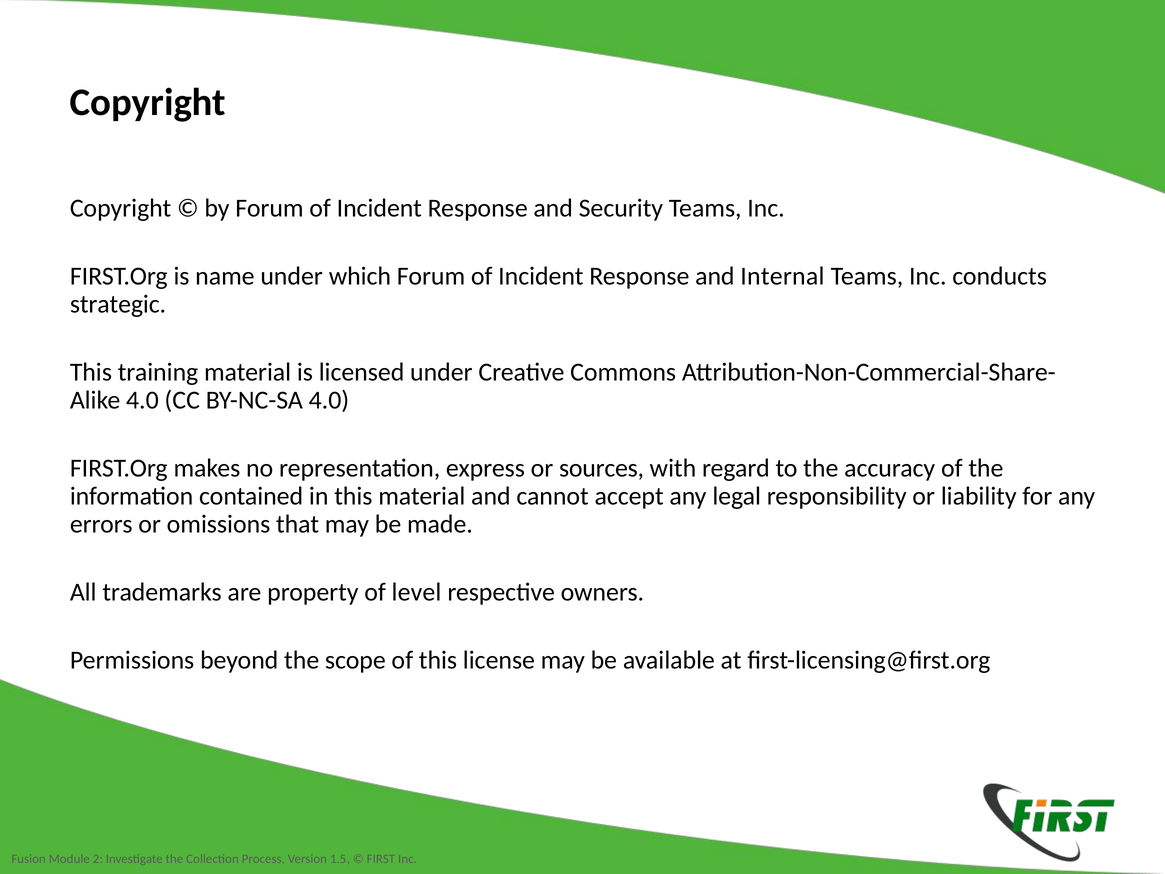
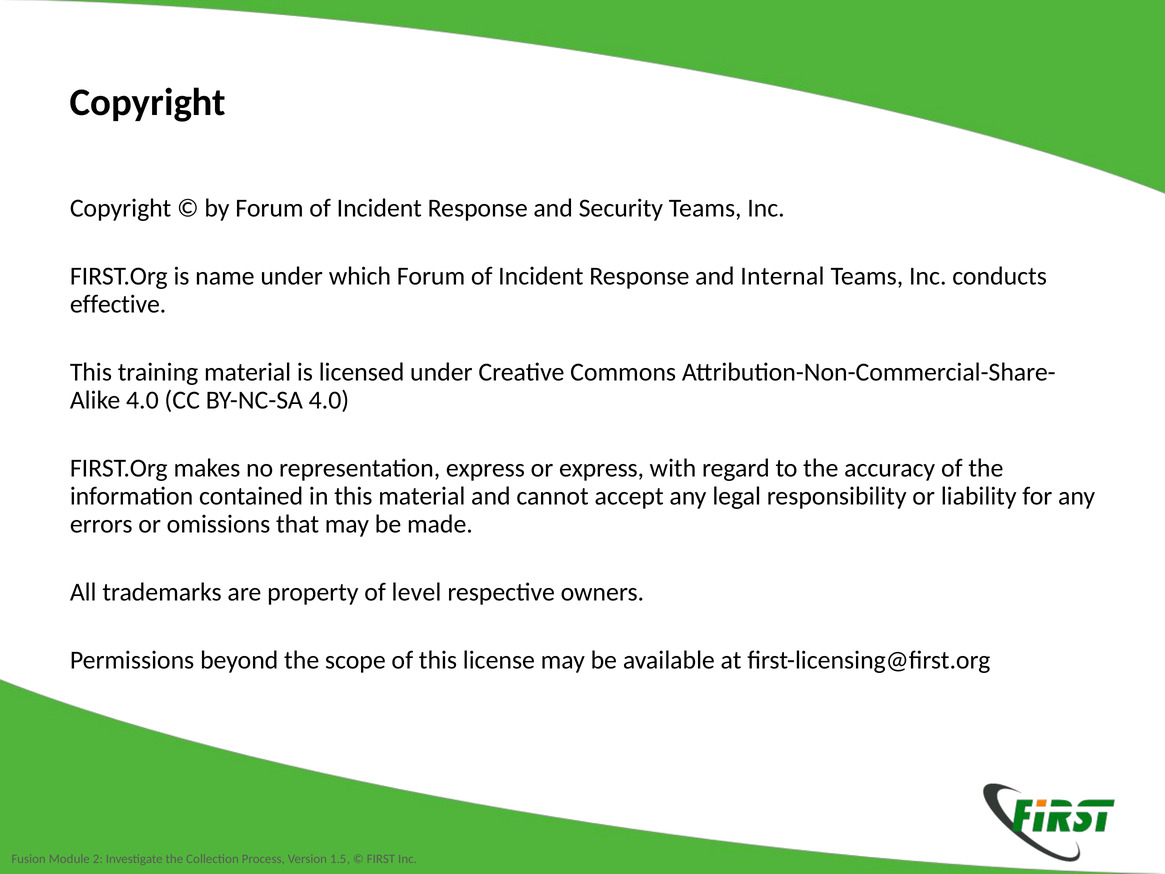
strategic: strategic -> effective (118, 304)
or sources: sources -> express (601, 468)
